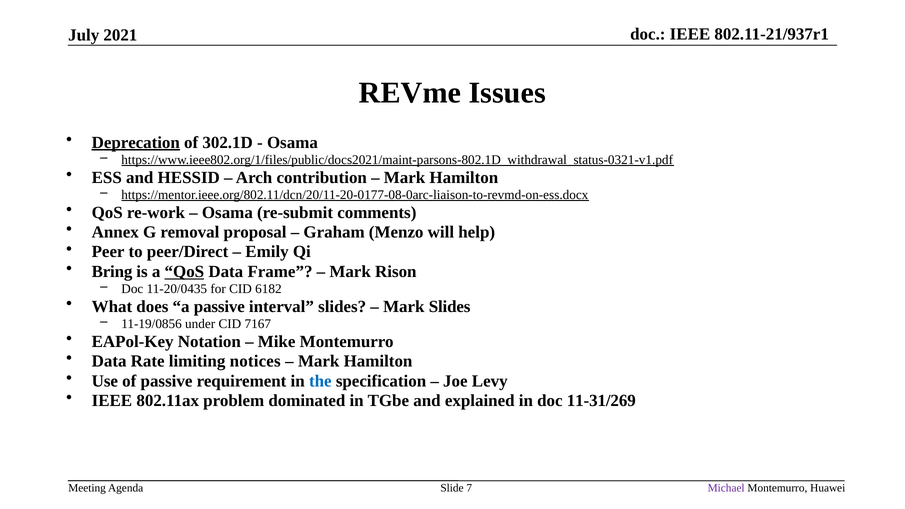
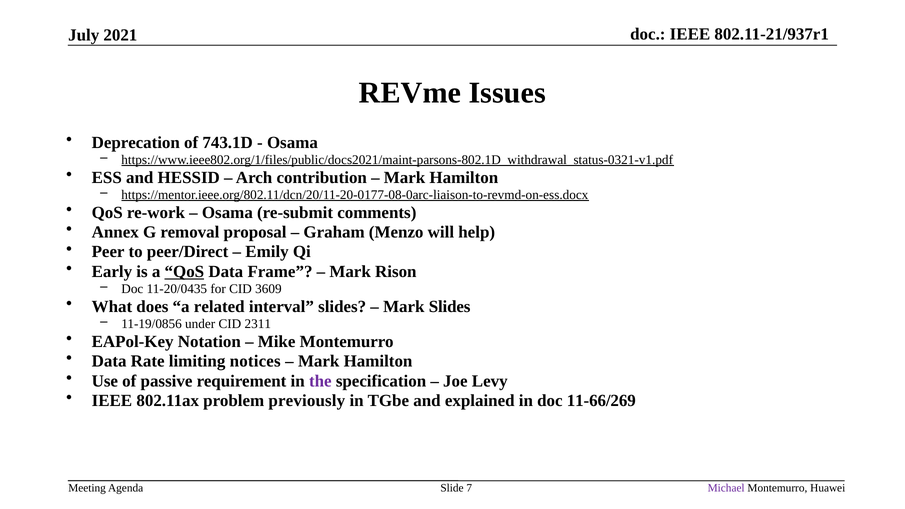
Deprecation underline: present -> none (136, 142)
302.1D: 302.1D -> 743.1D (228, 142)
Bring: Bring -> Early (112, 272)
6182: 6182 -> 3609 (268, 289)
a passive: passive -> related (219, 307)
7167: 7167 -> 2311 (258, 324)
the colour: blue -> purple (320, 381)
dominated: dominated -> previously (307, 401)
11-31/269: 11-31/269 -> 11-66/269 (601, 401)
